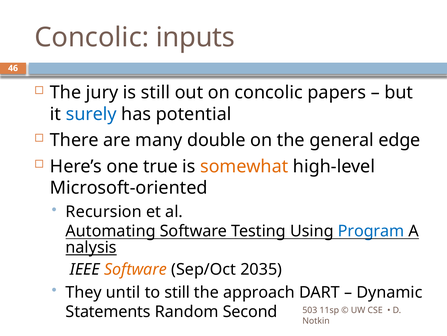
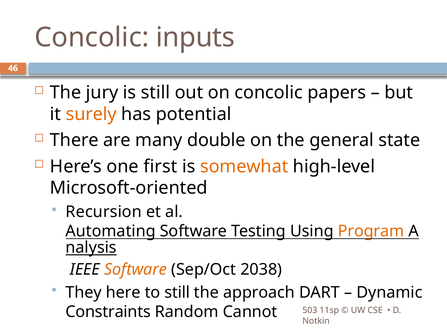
surely colour: blue -> orange (91, 114)
edge: edge -> state (399, 140)
true: true -> first (160, 166)
Program colour: blue -> orange (371, 231)
2035: 2035 -> 2038 (261, 269)
until: until -> here (123, 292)
Statements: Statements -> Constraints (108, 311)
Second: Second -> Cannot (250, 311)
